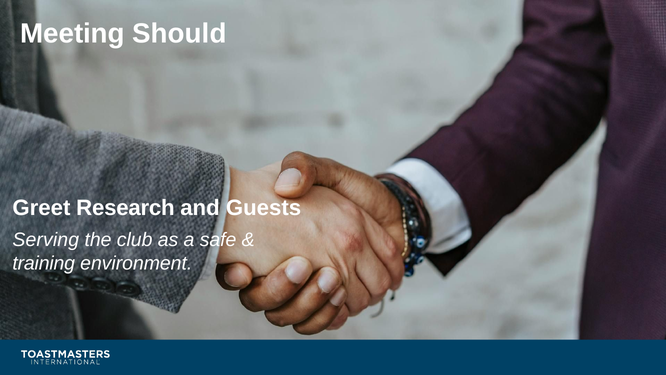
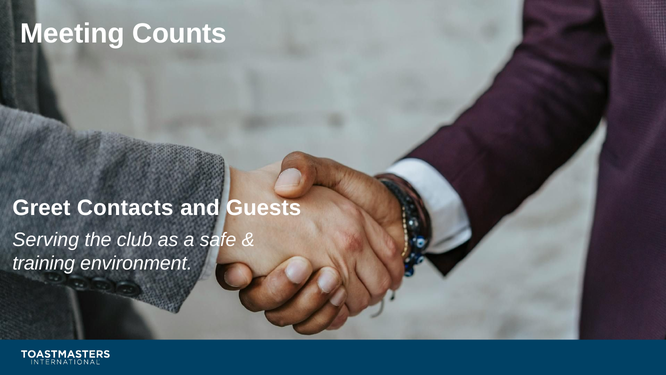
Should: Should -> Counts (180, 34)
Research: Research -> Contacts (125, 207)
